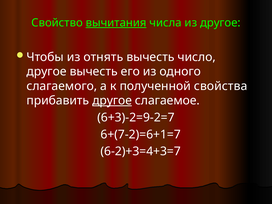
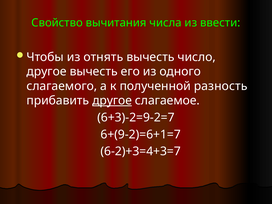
вычитания underline: present -> none (116, 23)
из другое: другое -> ввести (220, 23)
свойства: свойства -> разность (221, 86)
6+(7-2)=6+1=7: 6+(7-2)=6+1=7 -> 6+(9-2)=6+1=7 (141, 134)
